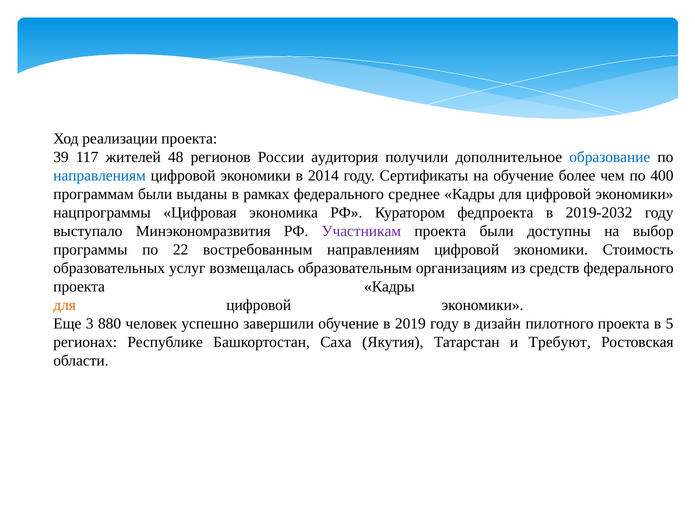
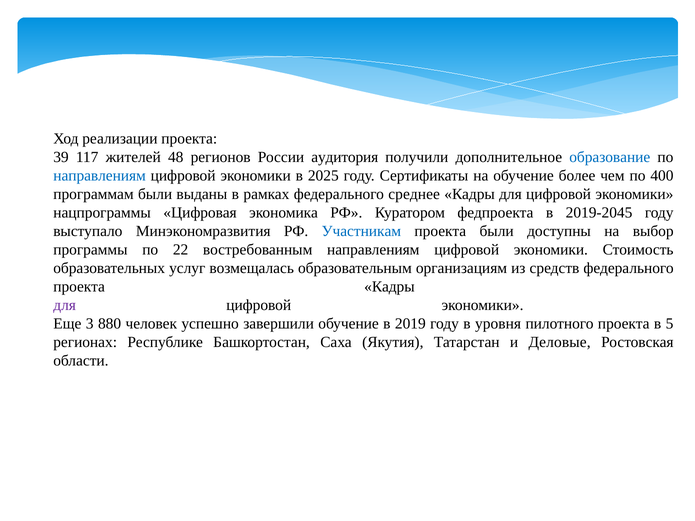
2014: 2014 -> 2025 (323, 176)
2019-2032: 2019-2032 -> 2019-2045 (599, 213)
Участникам colour: purple -> blue (361, 231)
для colour: orange -> purple (65, 305)
дизайн: дизайн -> уровня (498, 324)
Требуют: Требуют -> Деловые (560, 342)
